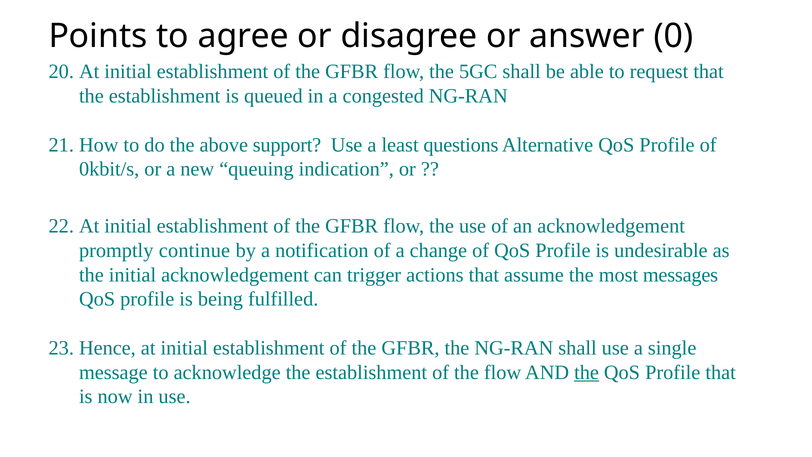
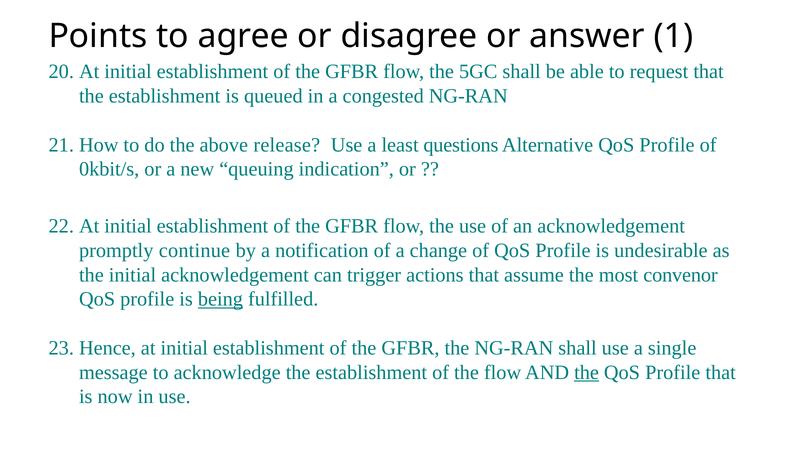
0: 0 -> 1 (673, 36)
support: support -> release (287, 145)
messages: messages -> convenor (681, 275)
being underline: none -> present (220, 299)
